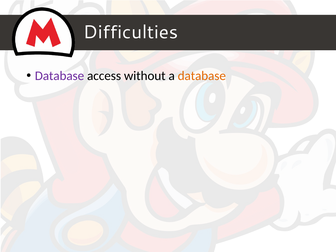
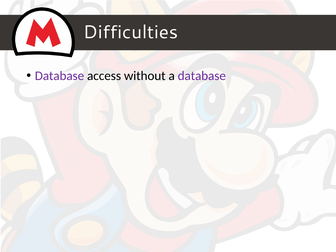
database colour: orange -> purple (202, 76)
